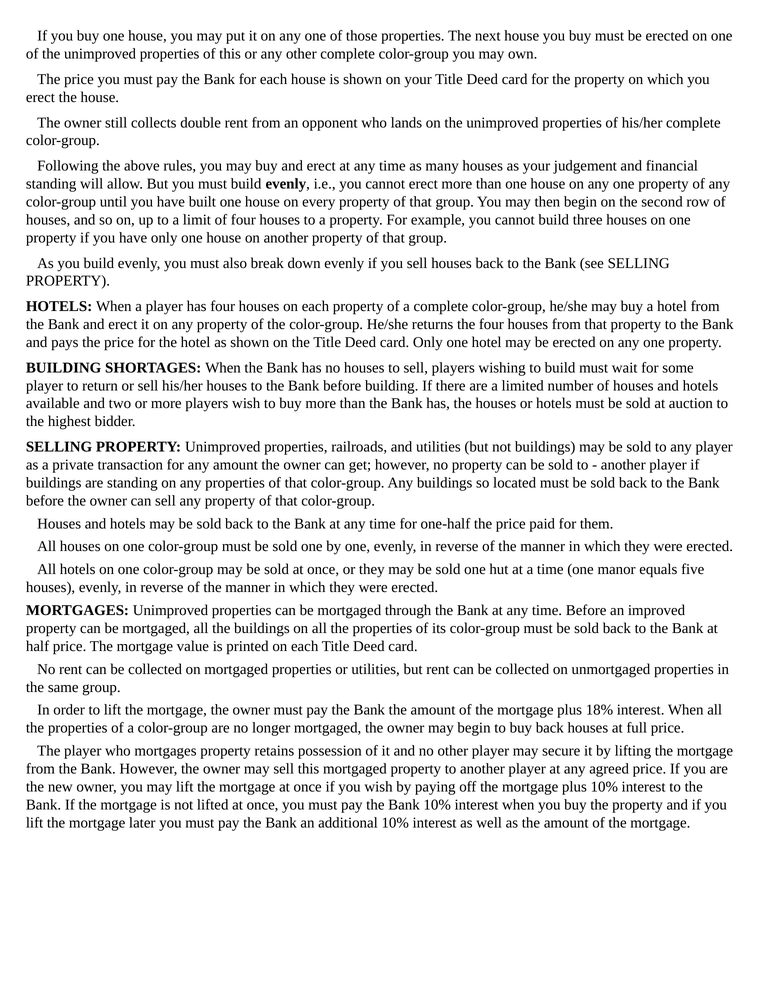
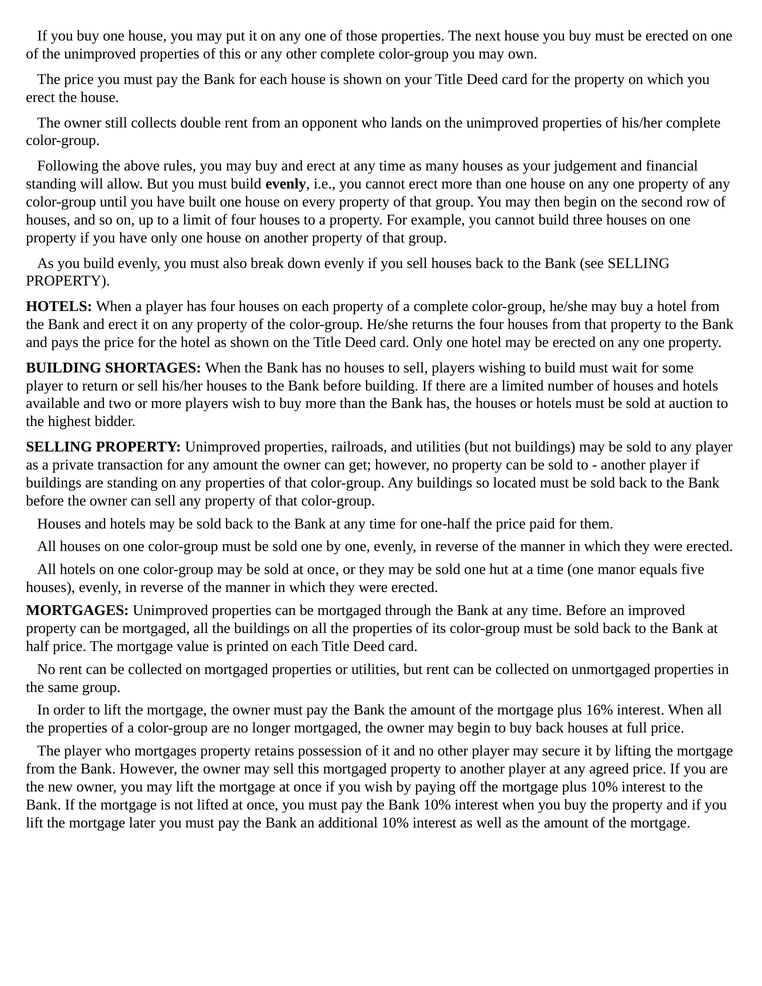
18%: 18% -> 16% (599, 710)
